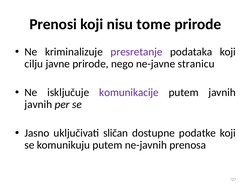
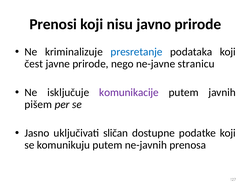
tome: tome -> javno (154, 24)
presretanje colour: purple -> blue (136, 52)
cilju: cilju -> čest (34, 64)
javnih: javnih -> pišem (38, 105)
